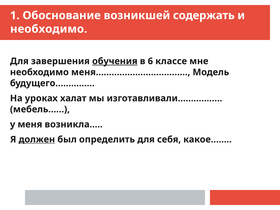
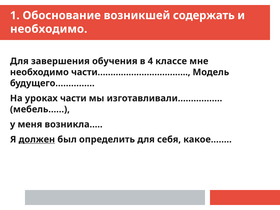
обучения underline: present -> none (115, 61)
6: 6 -> 4 (150, 61)
меня……………………………: меня…………………………… -> части…………………………… (131, 72)
халат: халат -> части (73, 98)
